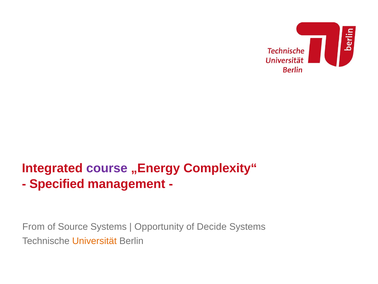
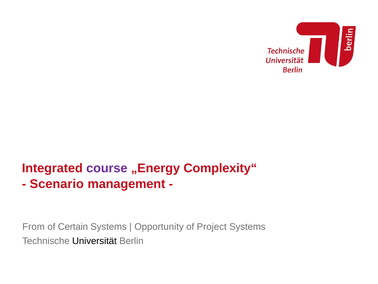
Specified: Specified -> Scenario (57, 184)
Source: Source -> Certain (73, 226)
Decide: Decide -> Project (212, 226)
Universität colour: orange -> black (94, 240)
